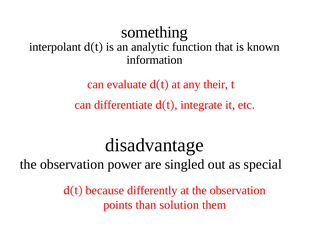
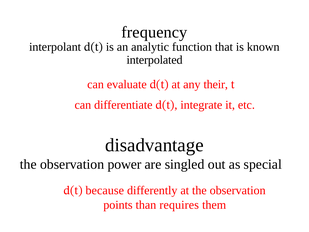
something: something -> frequency (154, 32)
information: information -> interpolated (155, 60)
solution: solution -> requires (179, 205)
